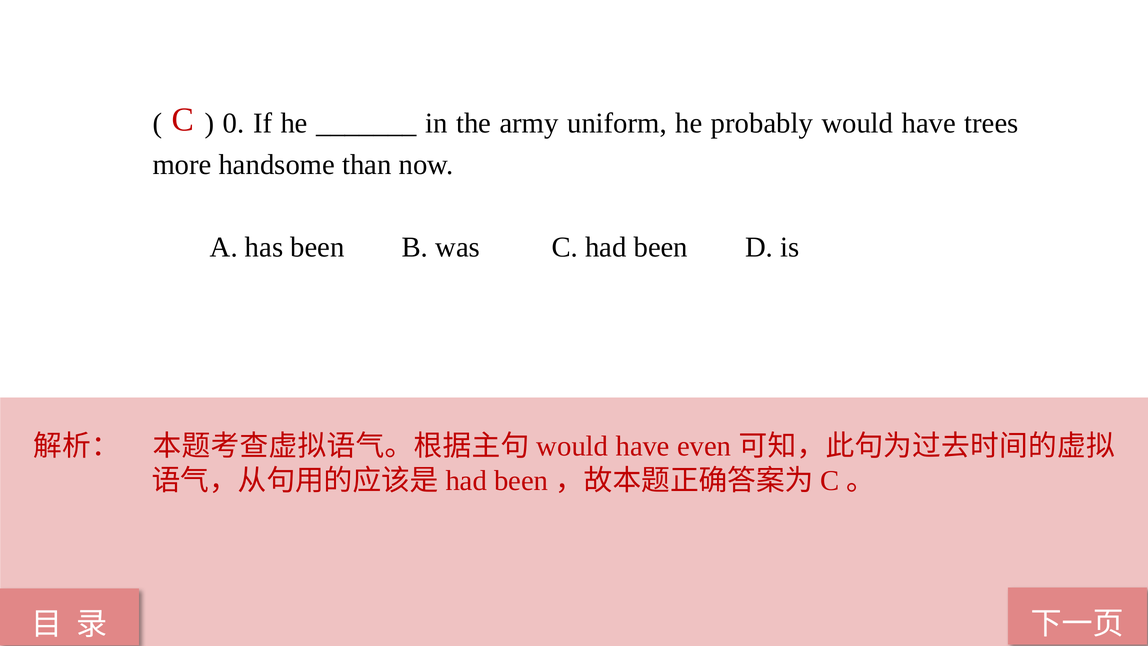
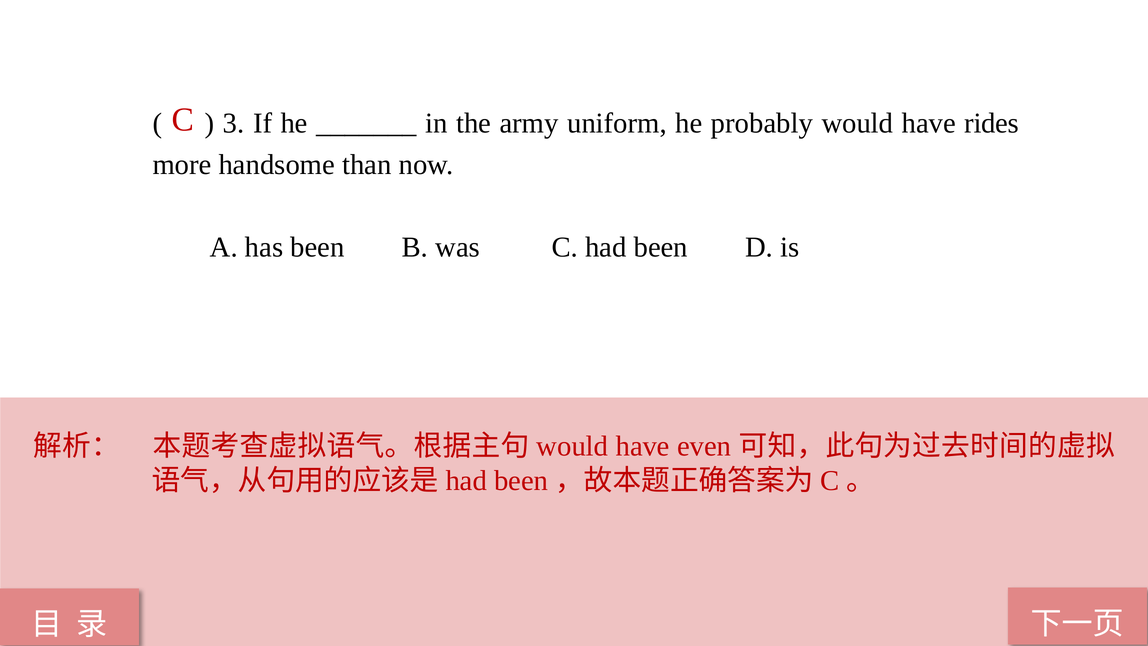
0: 0 -> 3 (234, 123)
trees: trees -> rides (992, 123)
